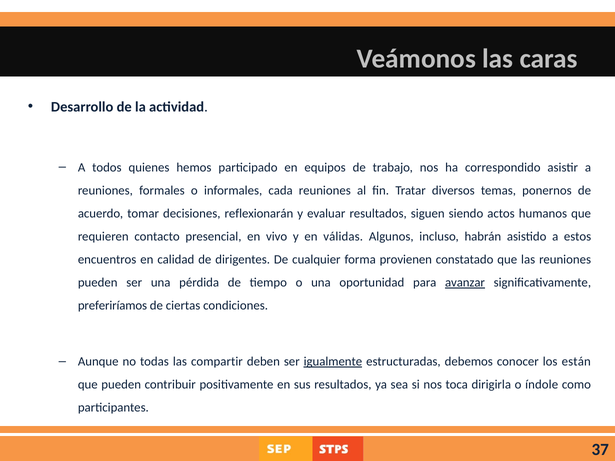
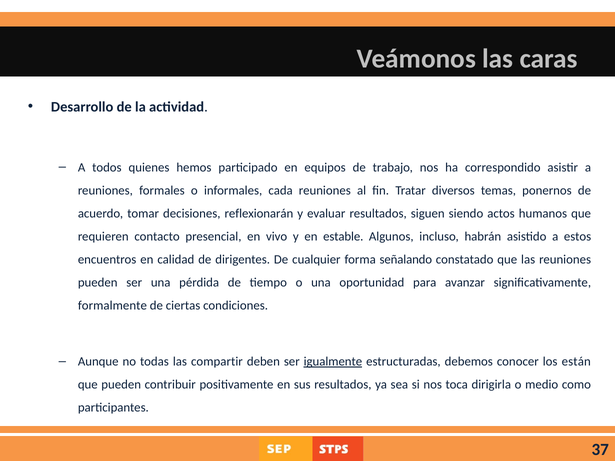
válidas: válidas -> estable (343, 237)
provienen: provienen -> señalando (406, 260)
avanzar underline: present -> none (465, 283)
preferiríamos: preferiríamos -> formalmente (112, 306)
índole: índole -> medio (542, 385)
